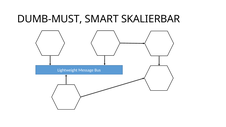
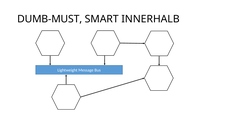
SKALIERBAR: SKALIERBAR -> INNERHALB (151, 19)
